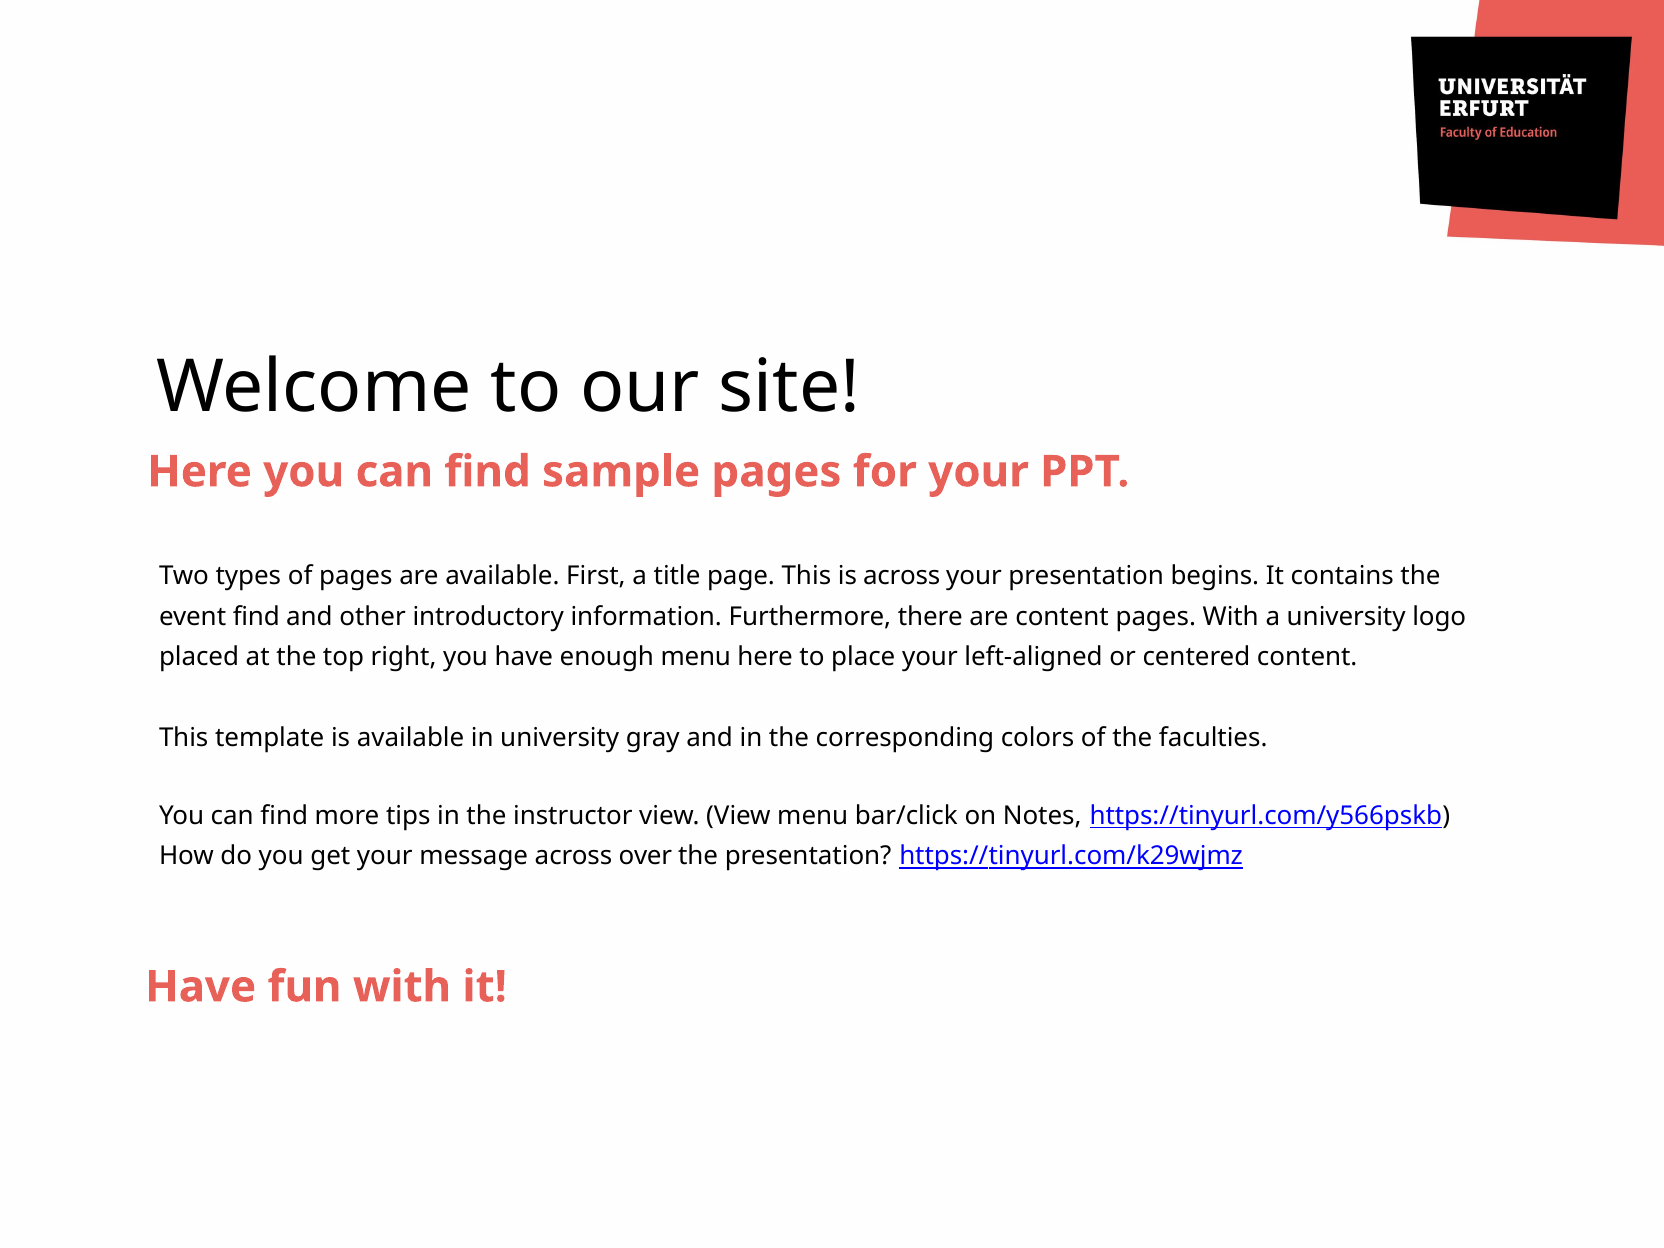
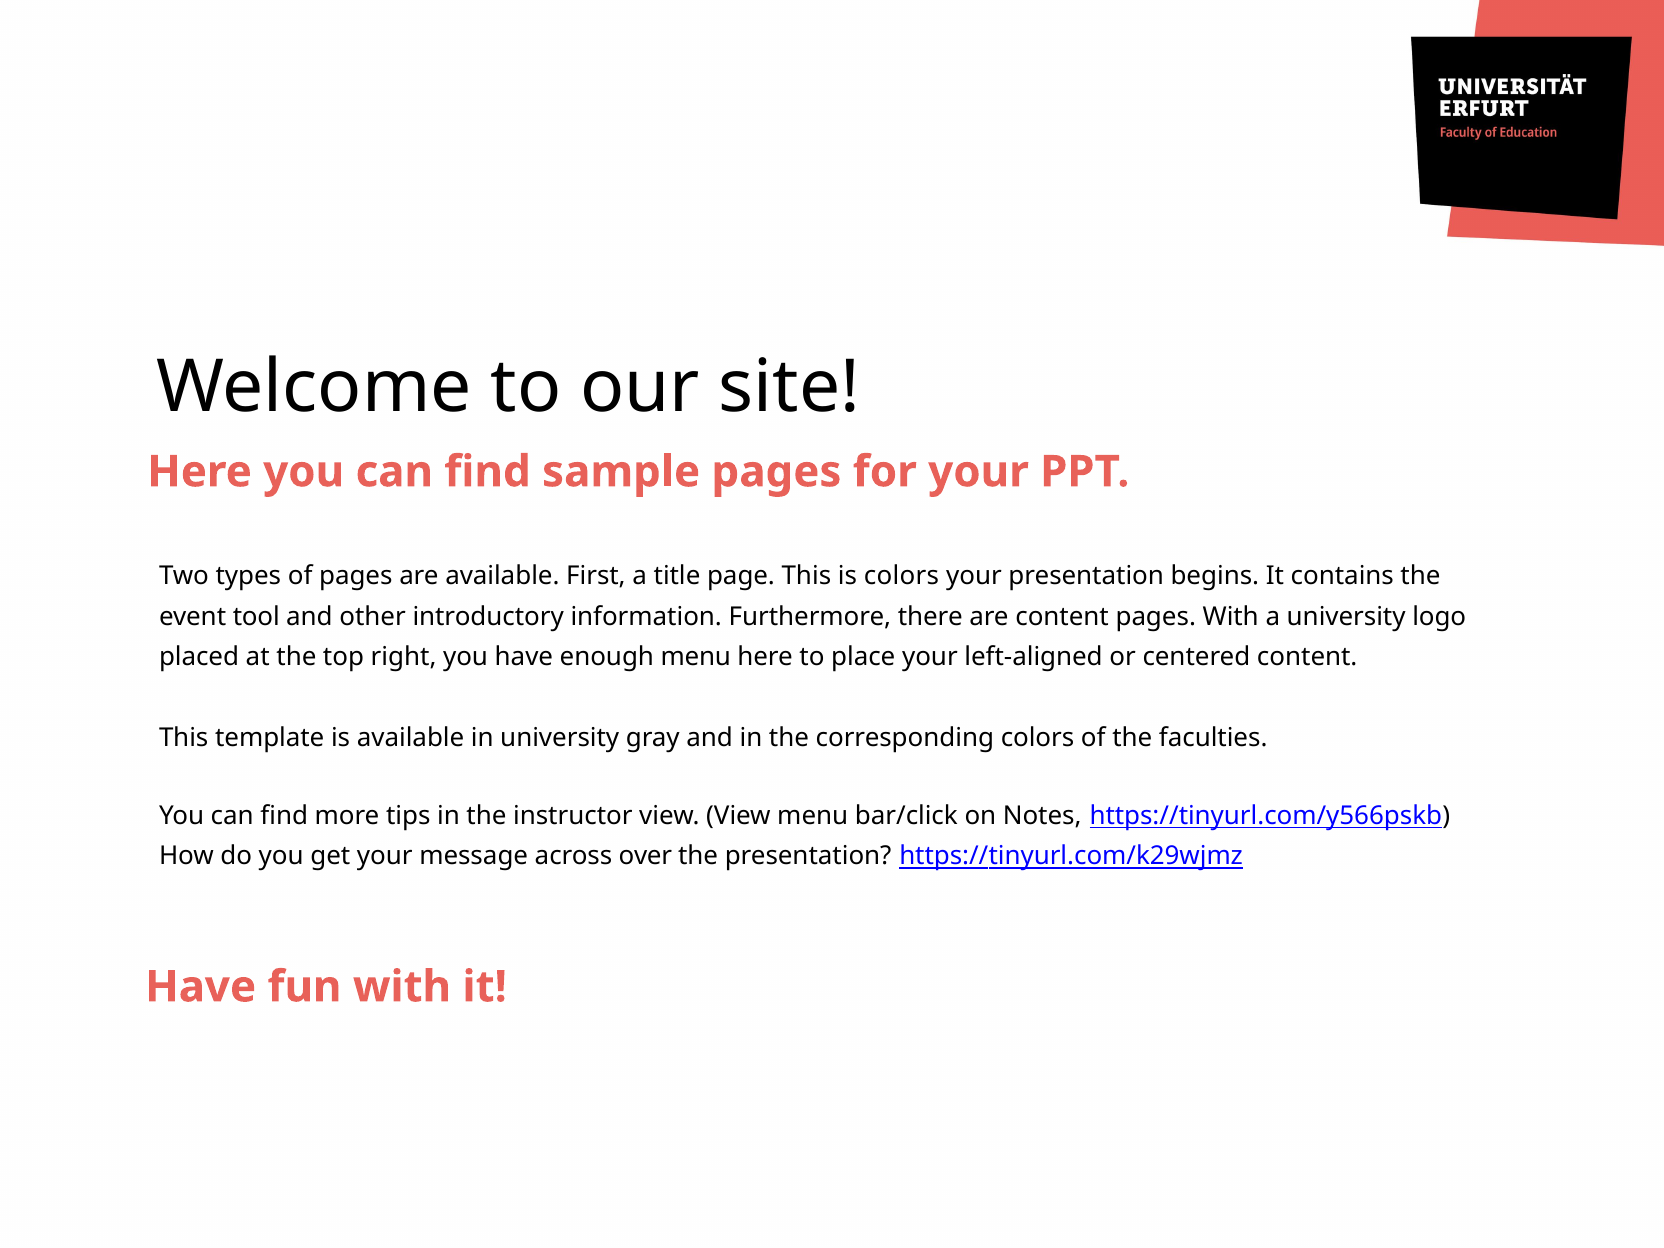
is across: across -> colors (901, 576)
event find: find -> tool (256, 617)
